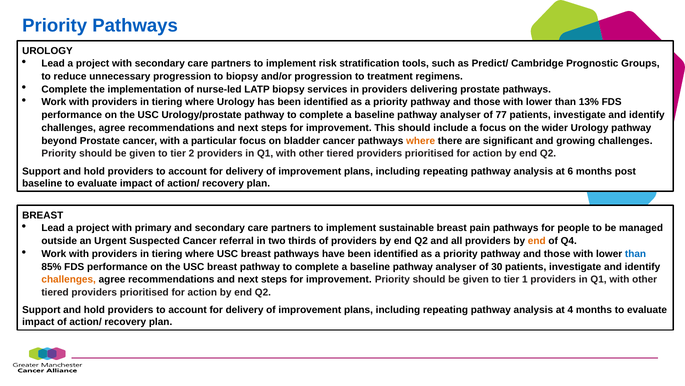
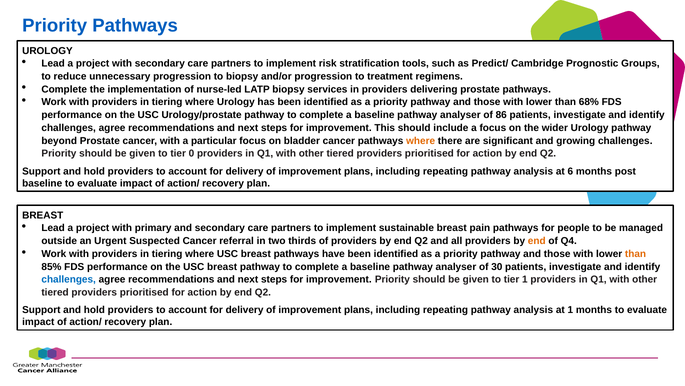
13%: 13% -> 68% (589, 102)
77: 77 -> 86 (501, 115)
2: 2 -> 0 (191, 153)
than colour: blue -> orange (636, 253)
challenges colour: orange -> blue (69, 279)
at 4: 4 -> 1 (570, 310)
